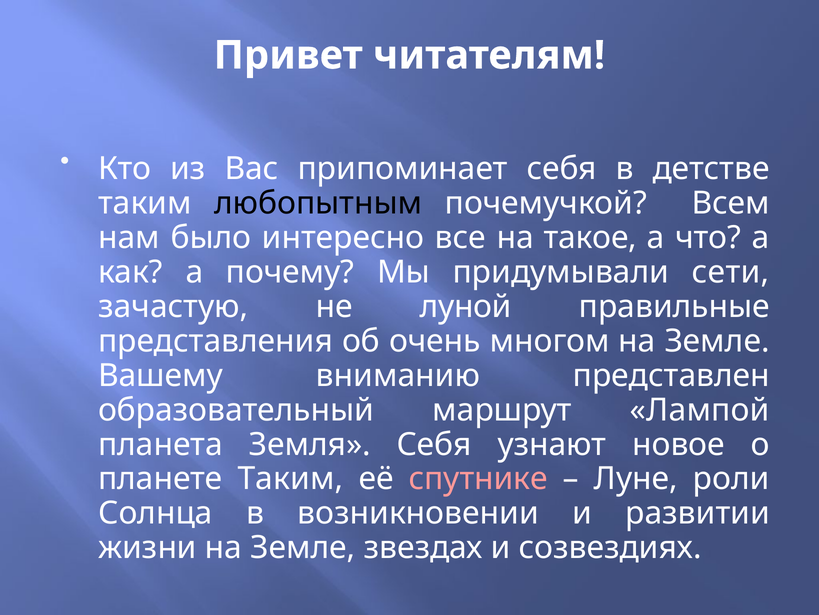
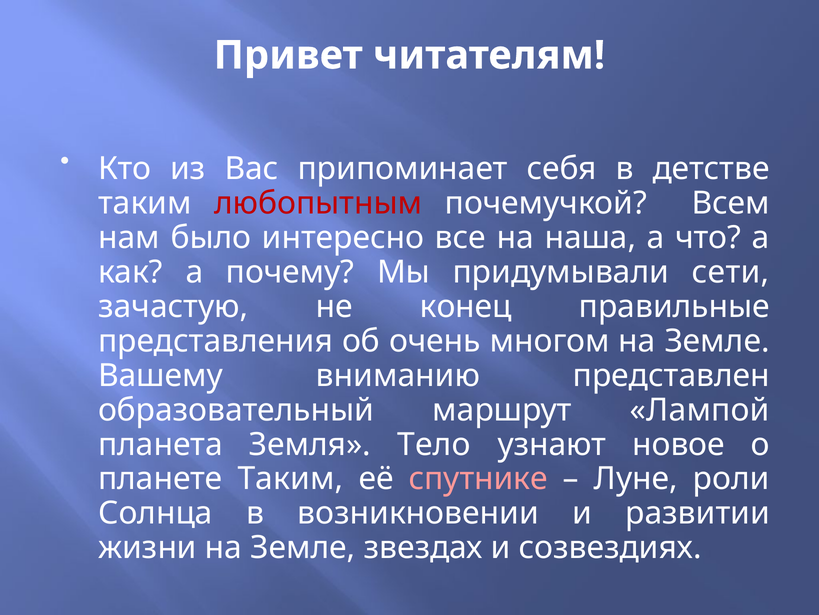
любопытным colour: black -> red (318, 203)
такое: такое -> наша (590, 238)
луной: луной -> конец (466, 306)
Земля Себя: Себя -> Тело (434, 444)
